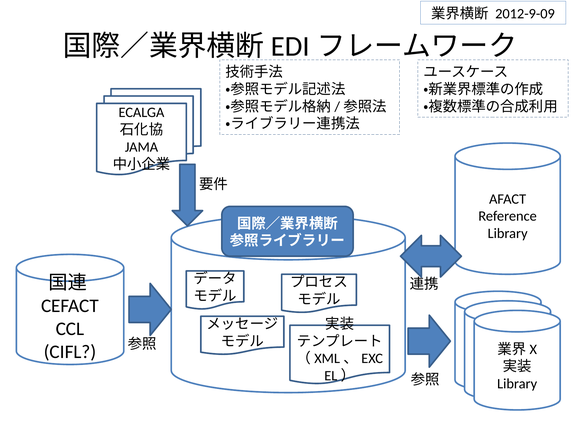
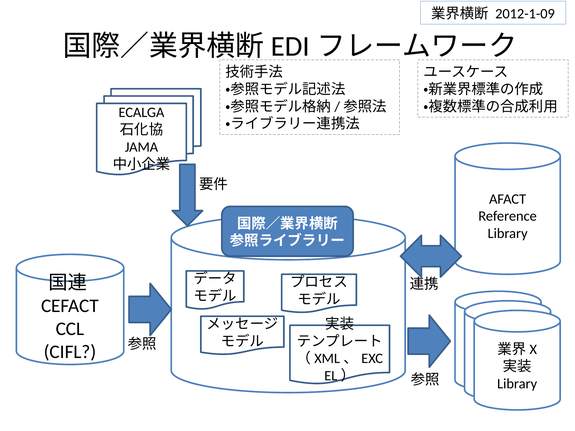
2012-9-09: 2012-9-09 -> 2012-1-09 (525, 14)
